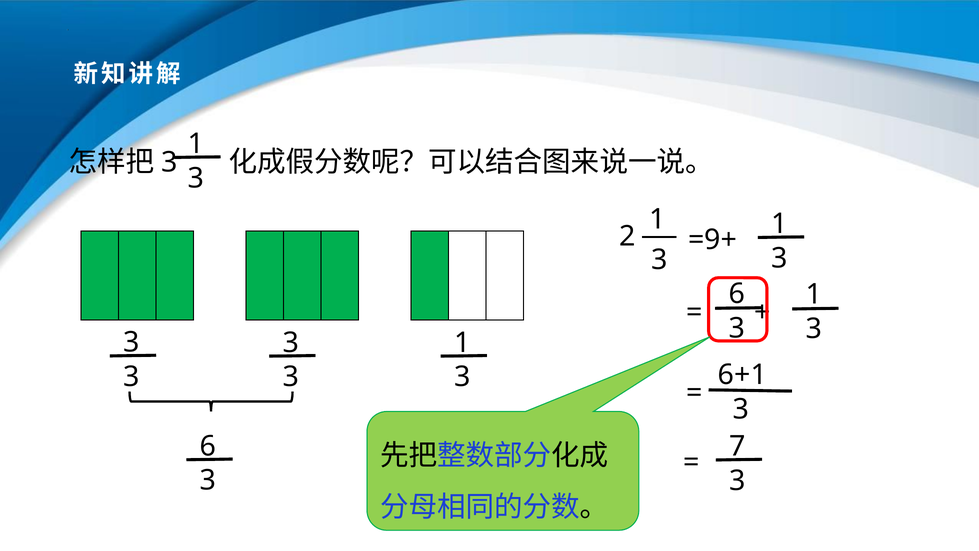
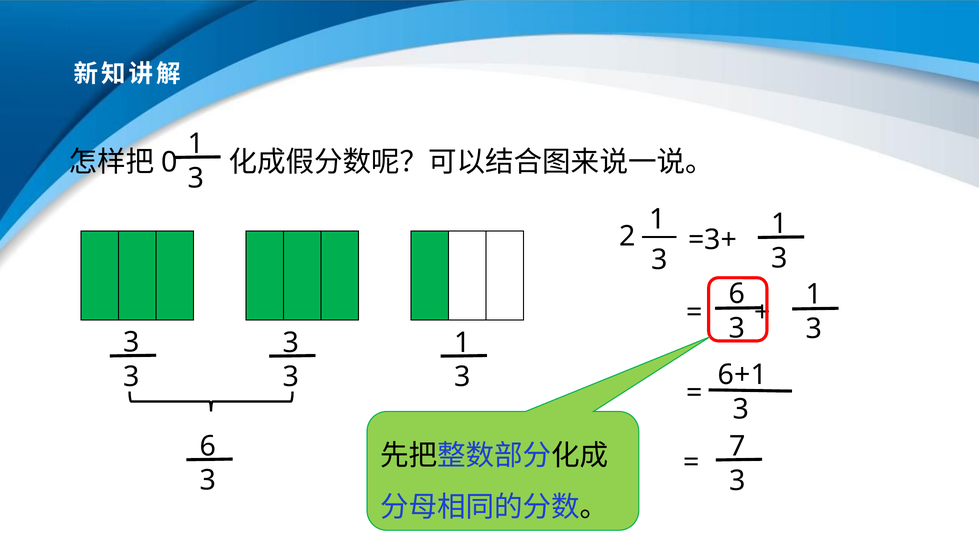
3: 3 -> 0 (169, 162)
=9+: =9+ -> =3+ (713, 240)
